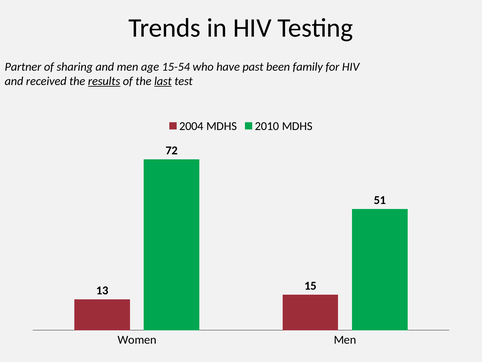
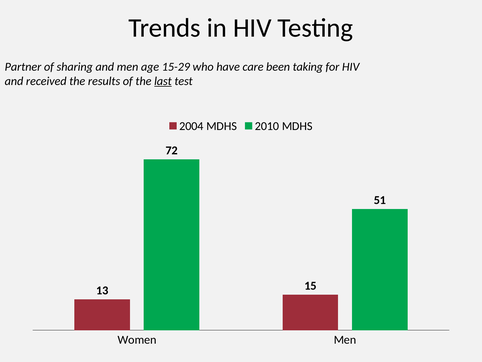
15-54: 15-54 -> 15-29 (176, 67)
past: past -> care (253, 67)
family: family -> taking (308, 67)
results underline: present -> none (104, 81)
